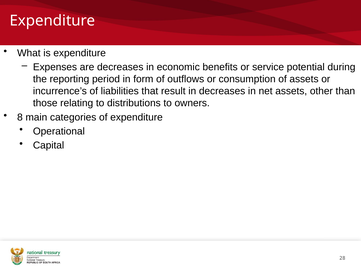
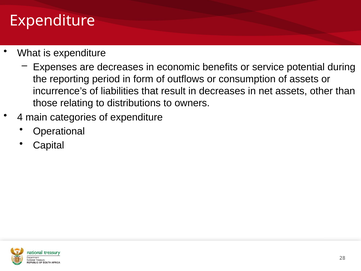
8: 8 -> 4 (20, 117)
